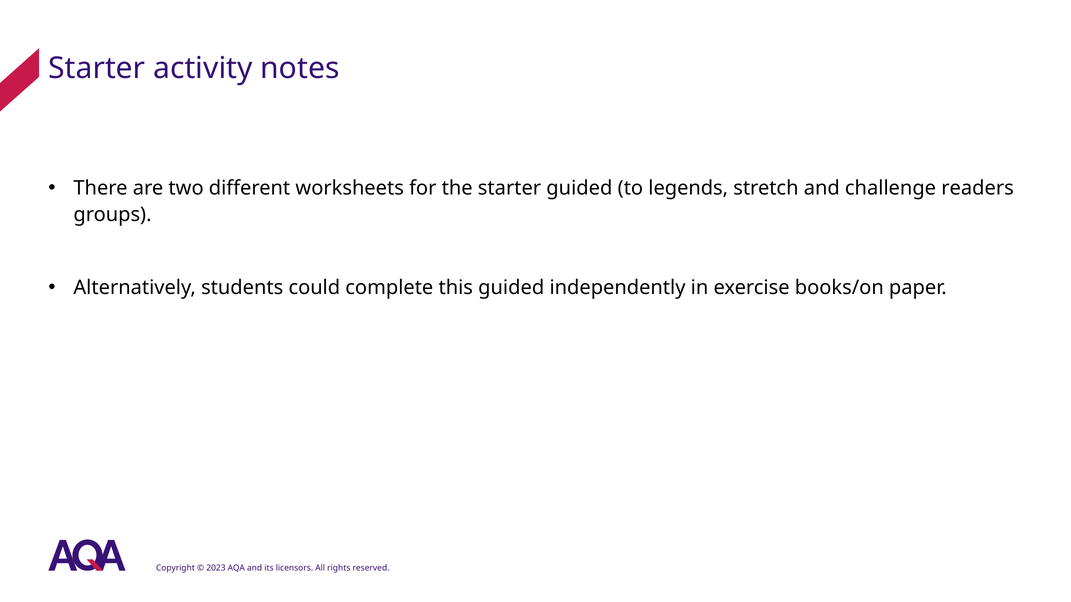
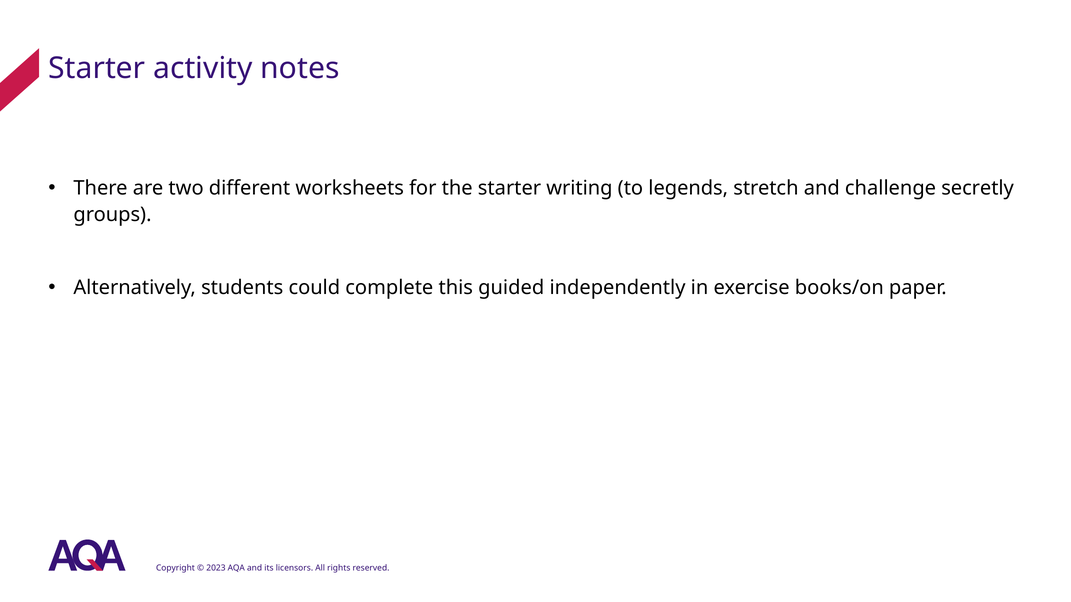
starter guided: guided -> writing (579, 188)
readers: readers -> secretly (978, 188)
